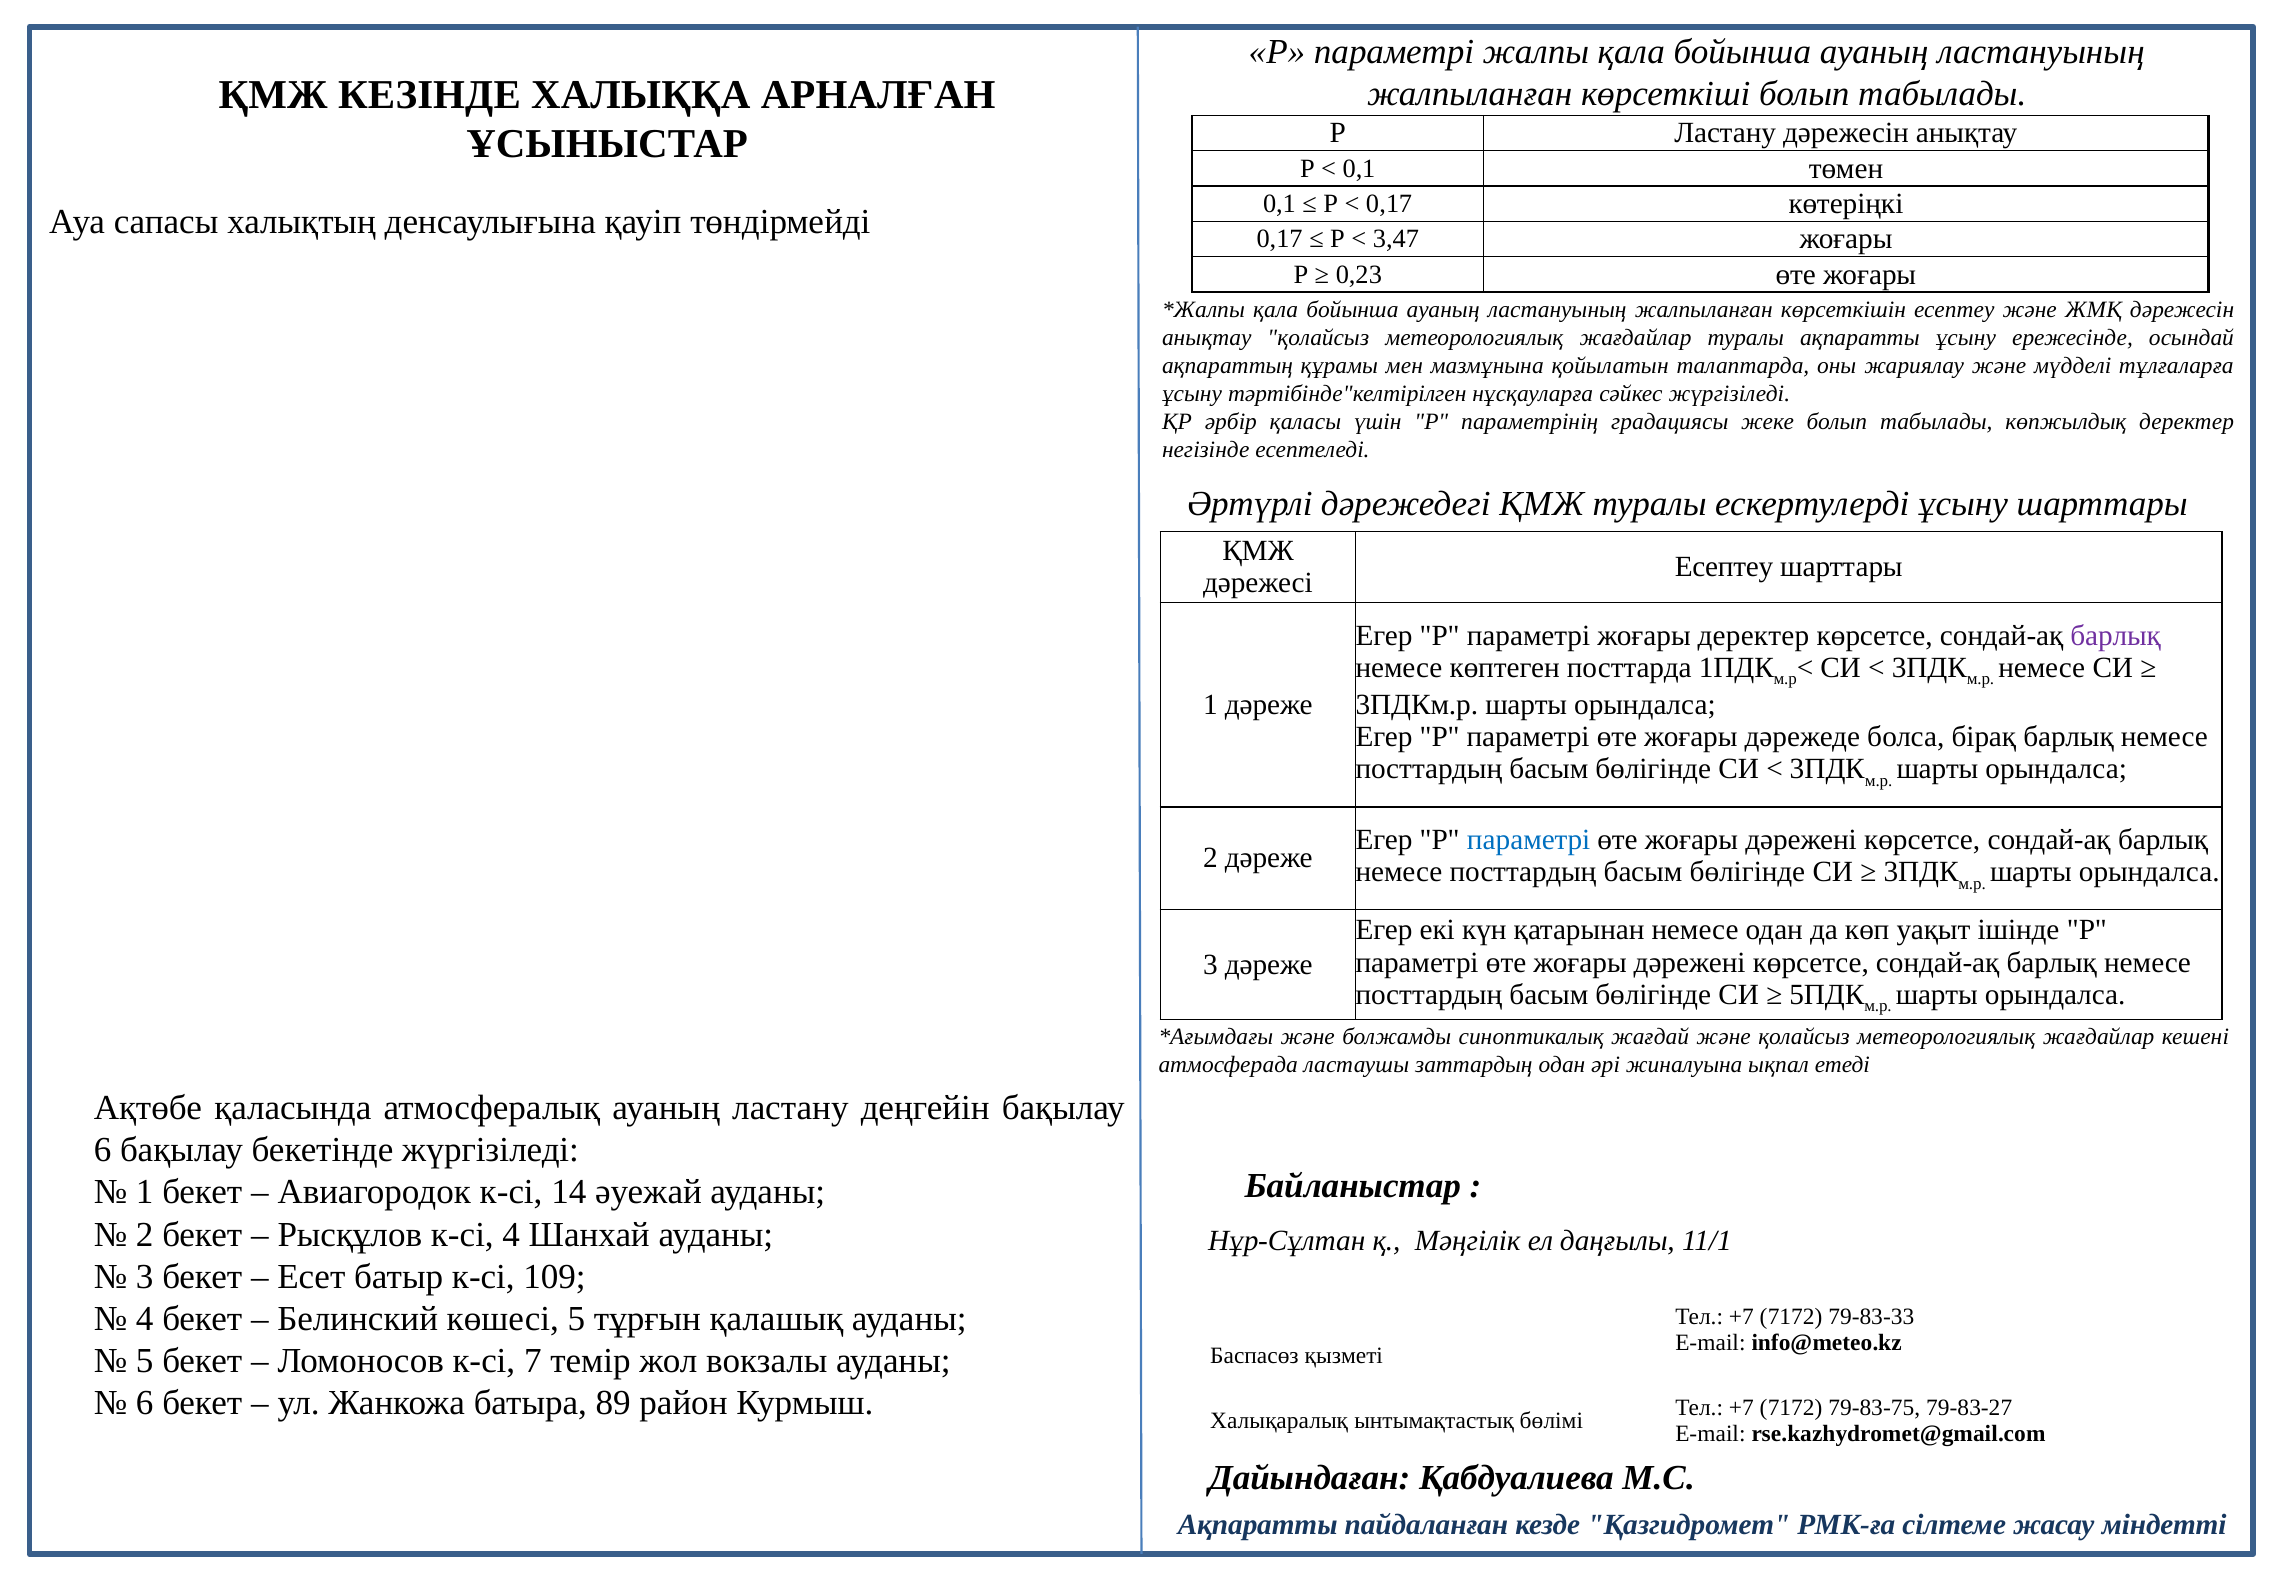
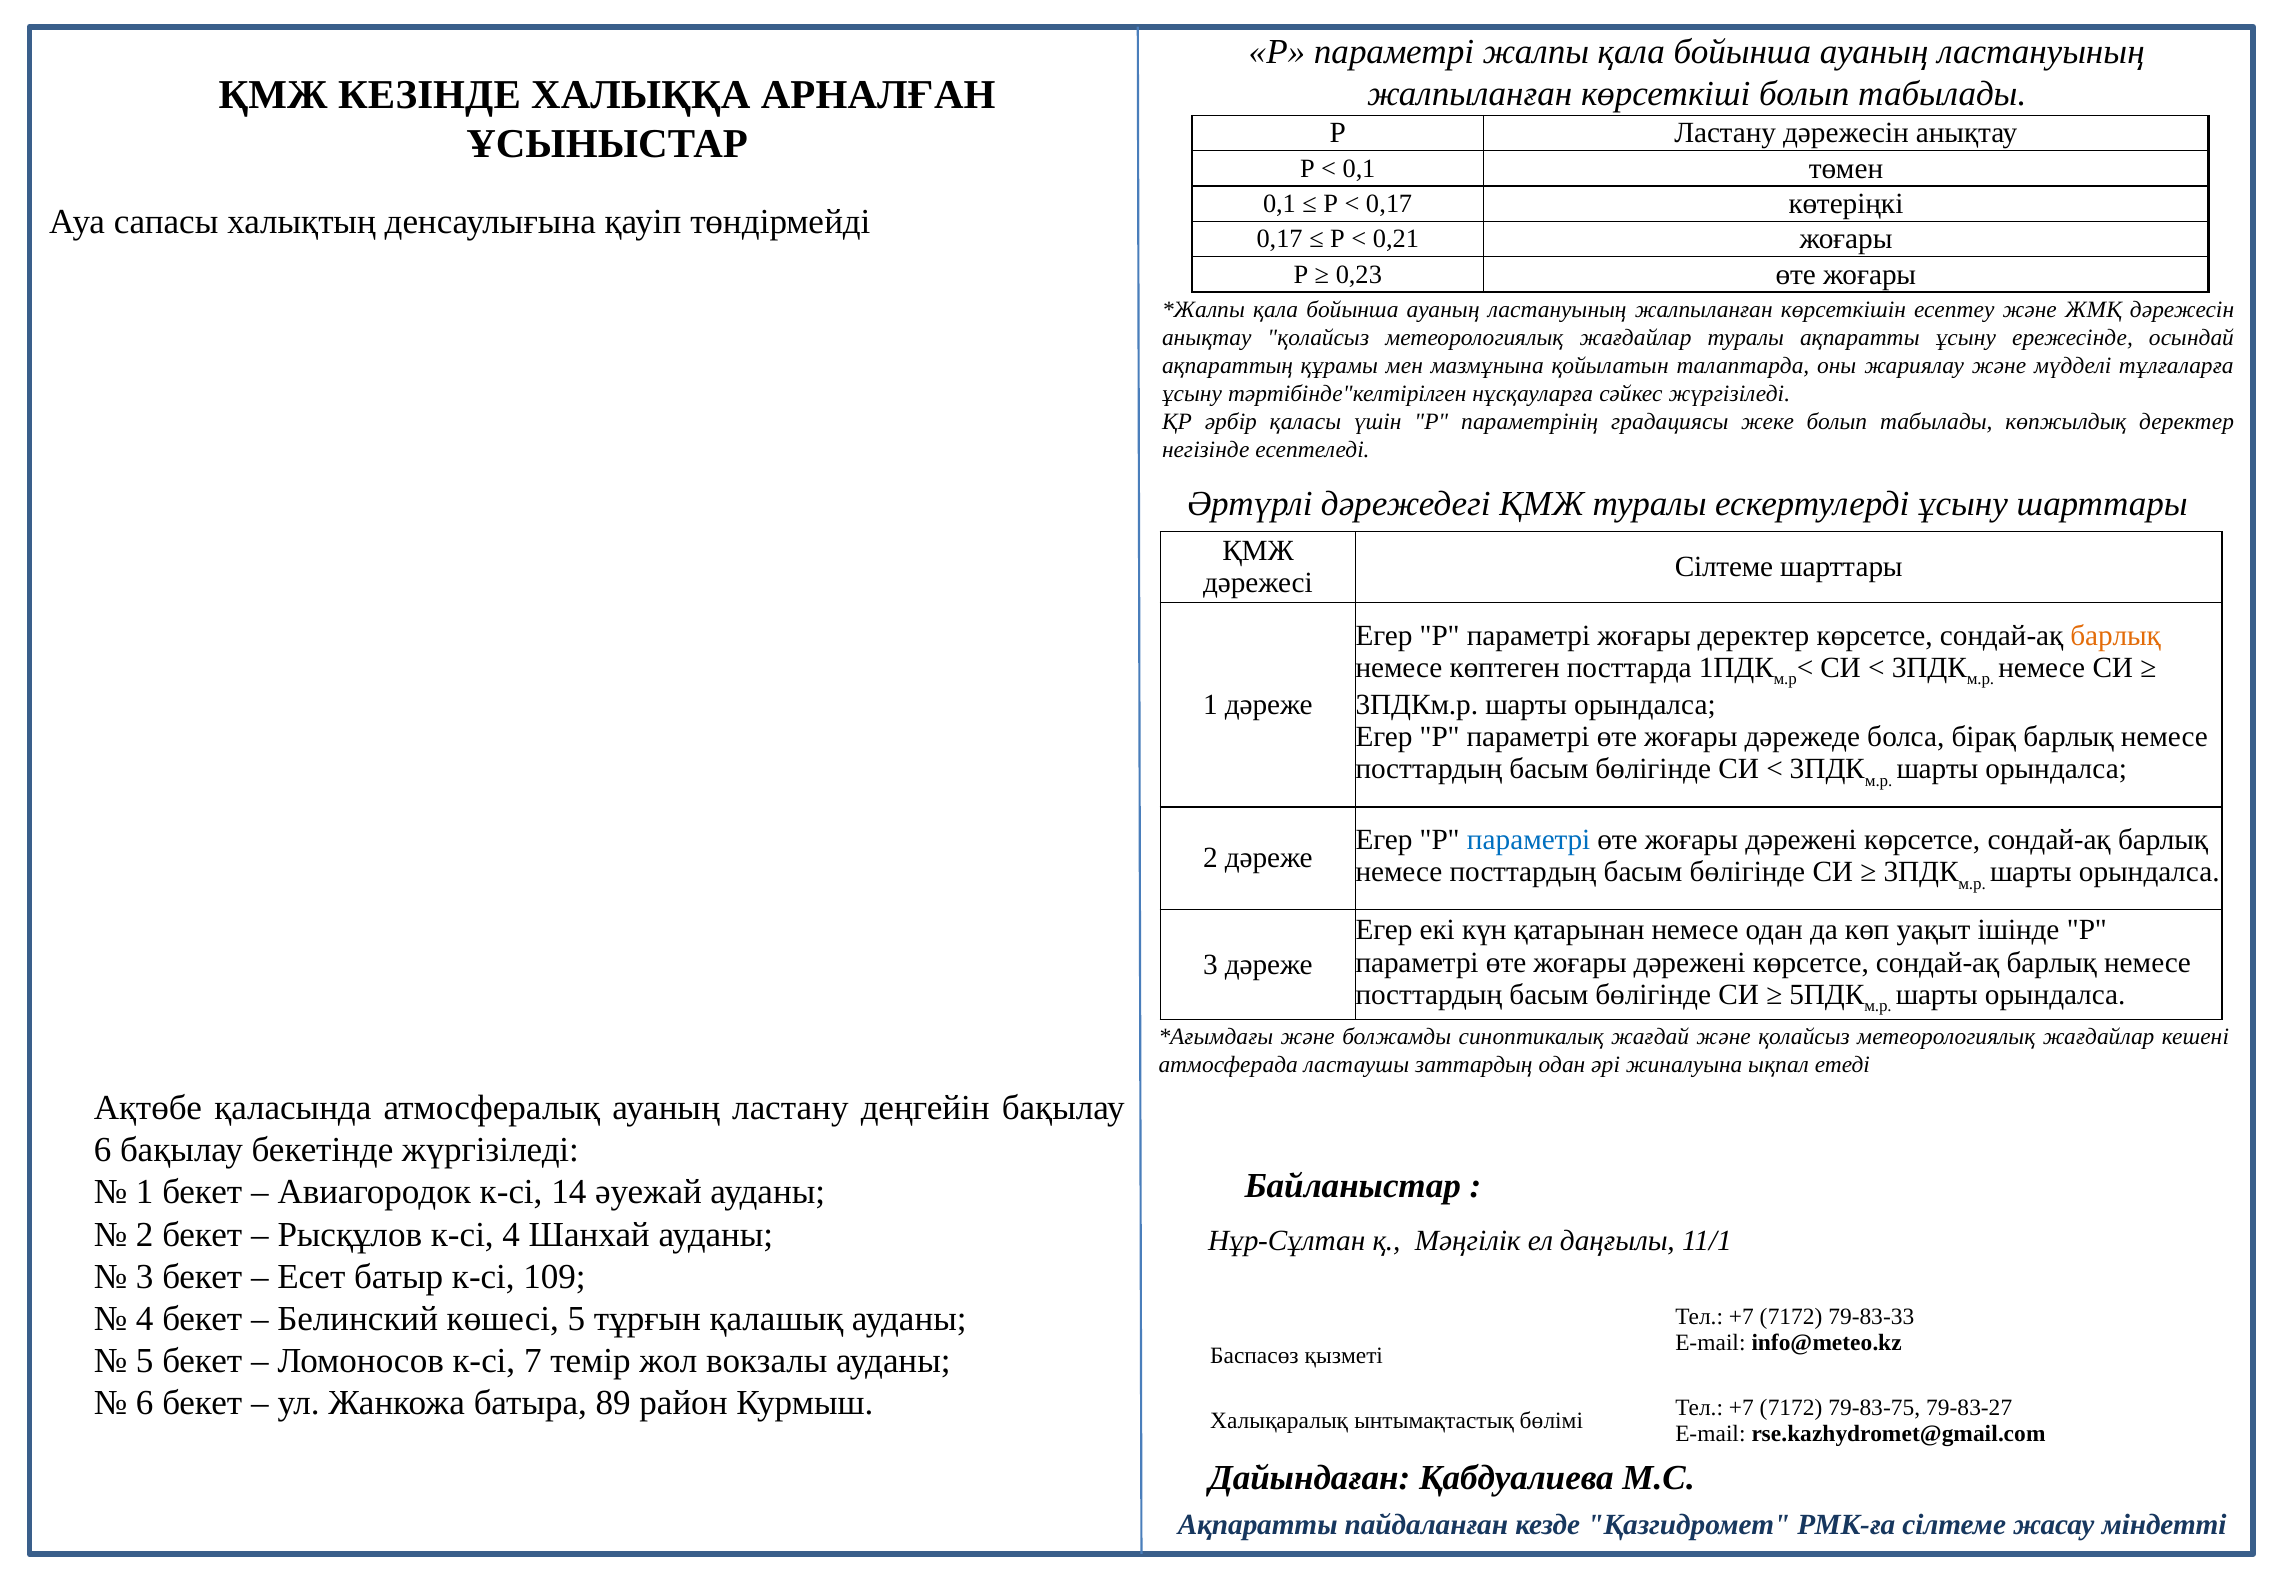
3,47: 3,47 -> 0,21 (1396, 239)
Есептеу: Есептеу -> Сілтеме (1724, 567)
барлық colour: purple -> orange (2116, 635)
